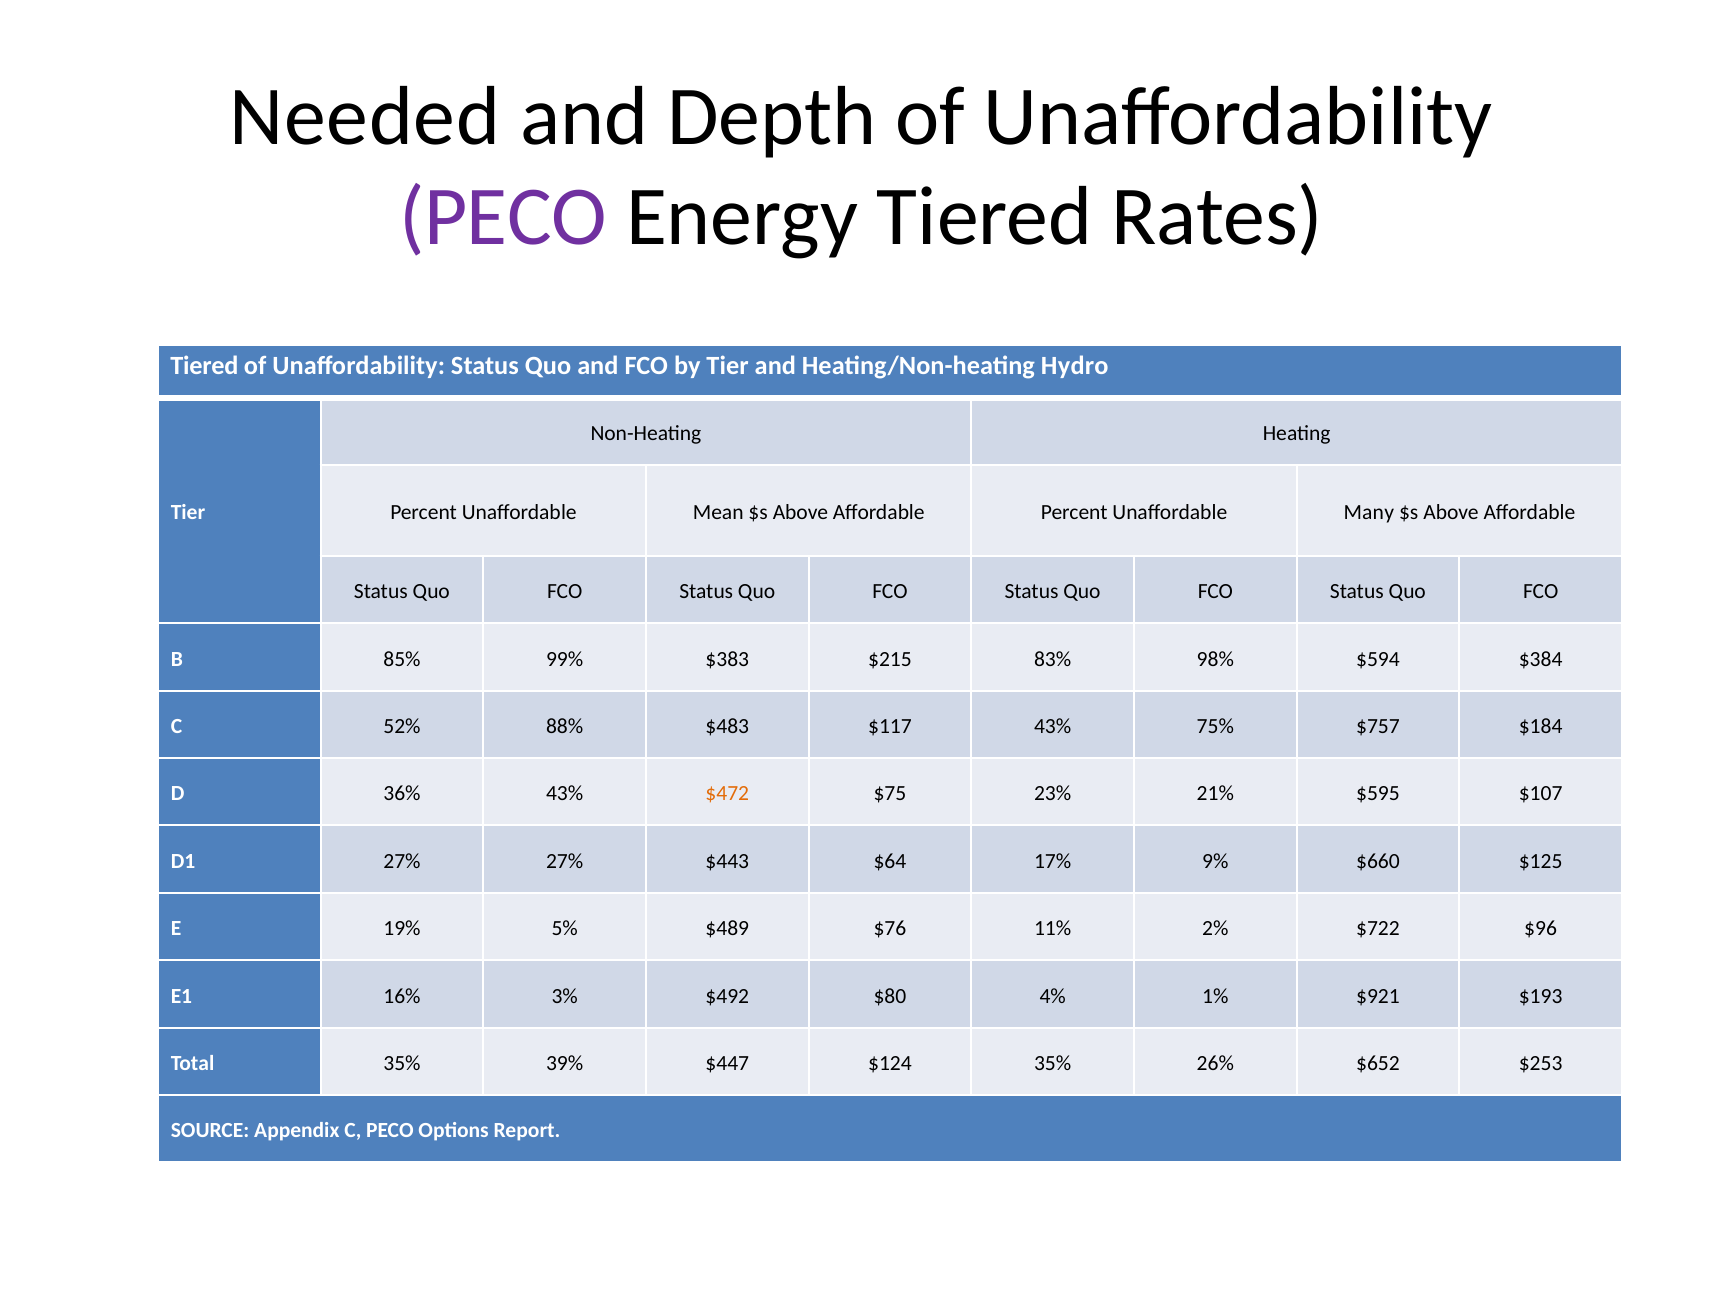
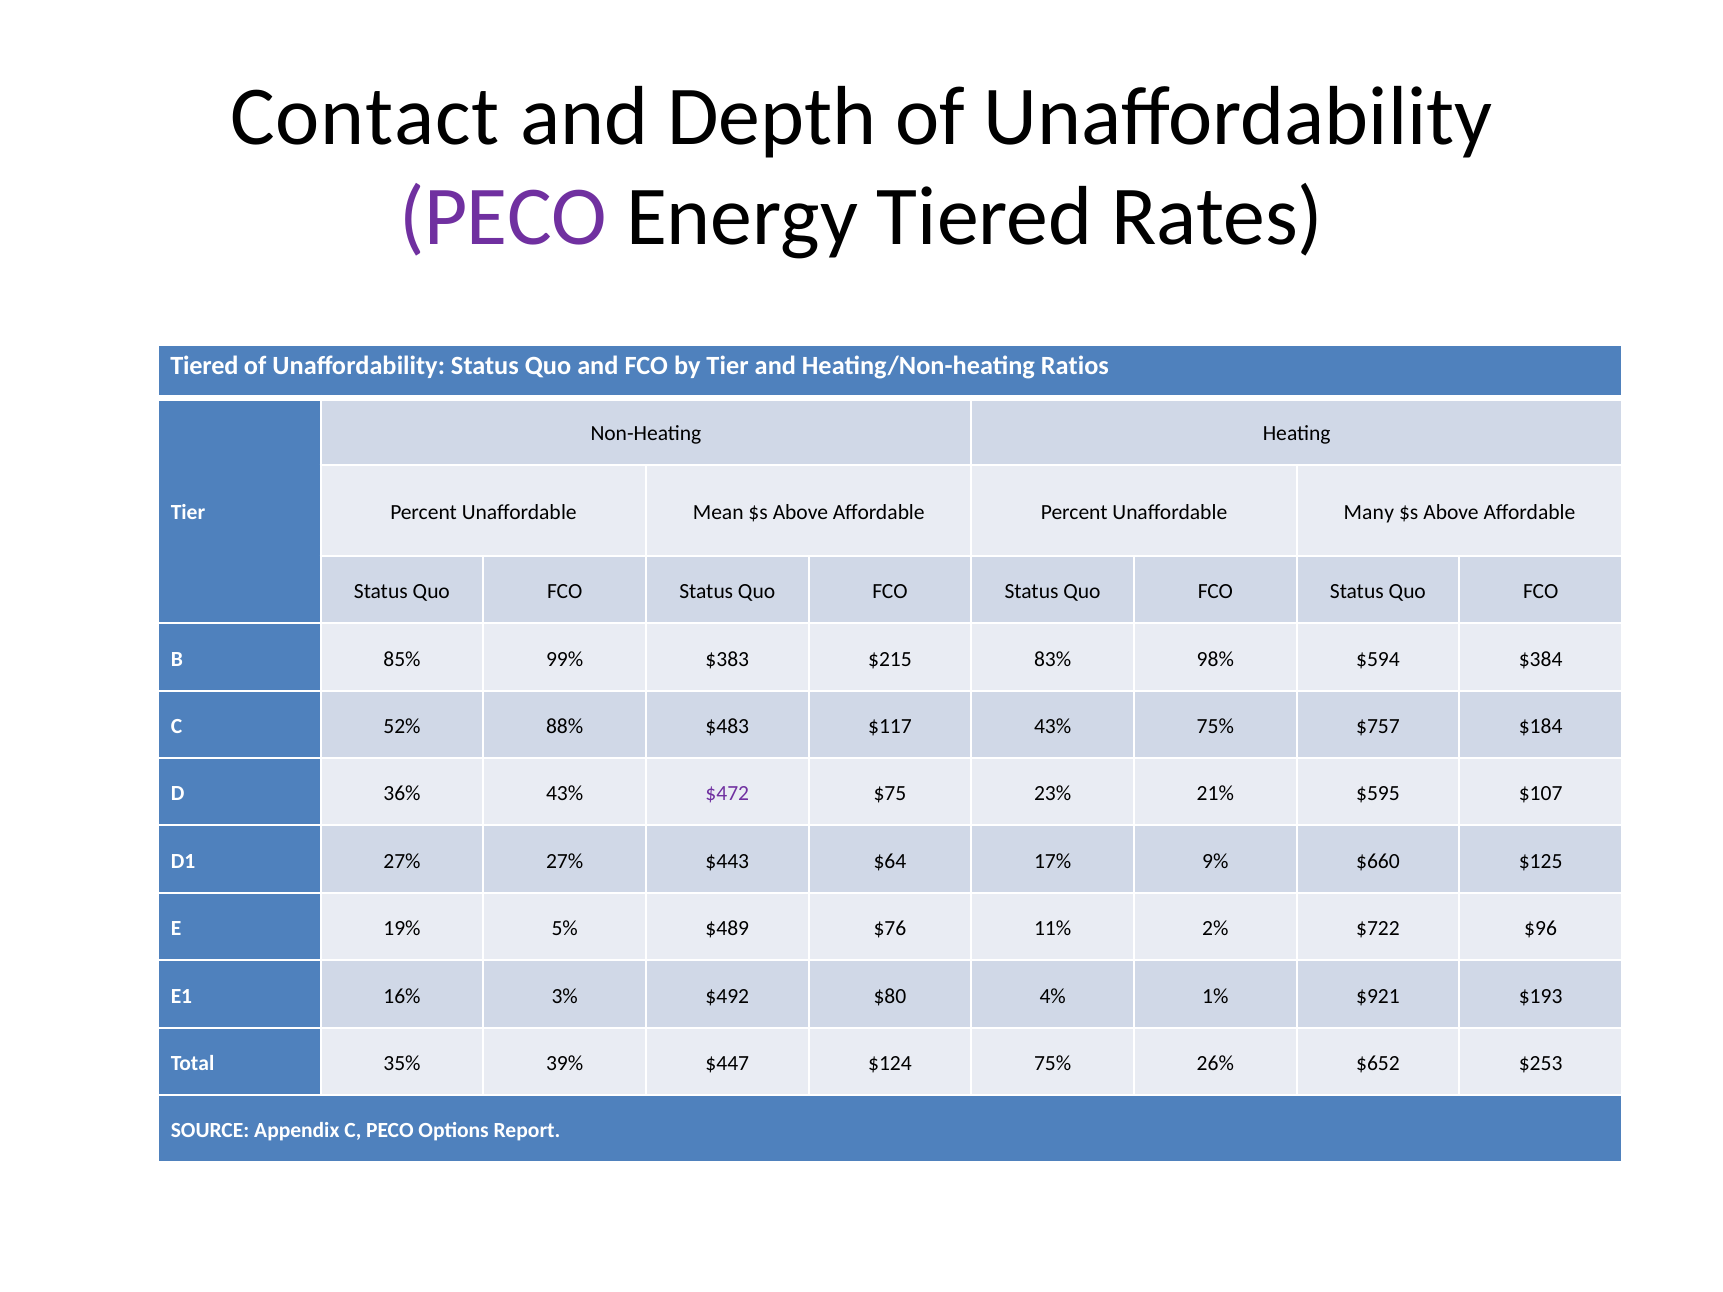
Needed: Needed -> Contact (365, 116)
Hydro: Hydro -> Ratios (1075, 366)
$472 colour: orange -> purple (727, 794)
$124 35%: 35% -> 75% (1053, 1064)
